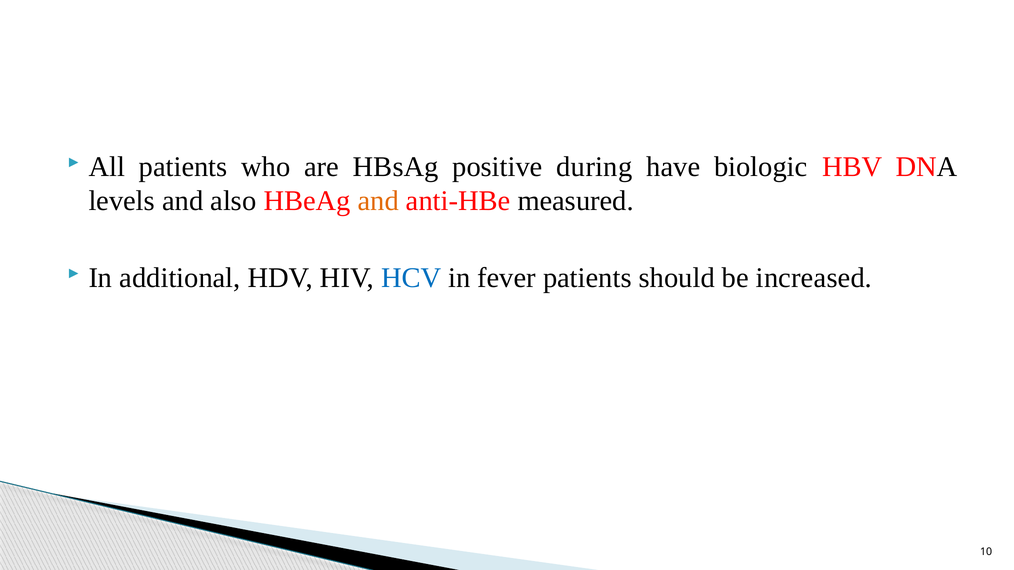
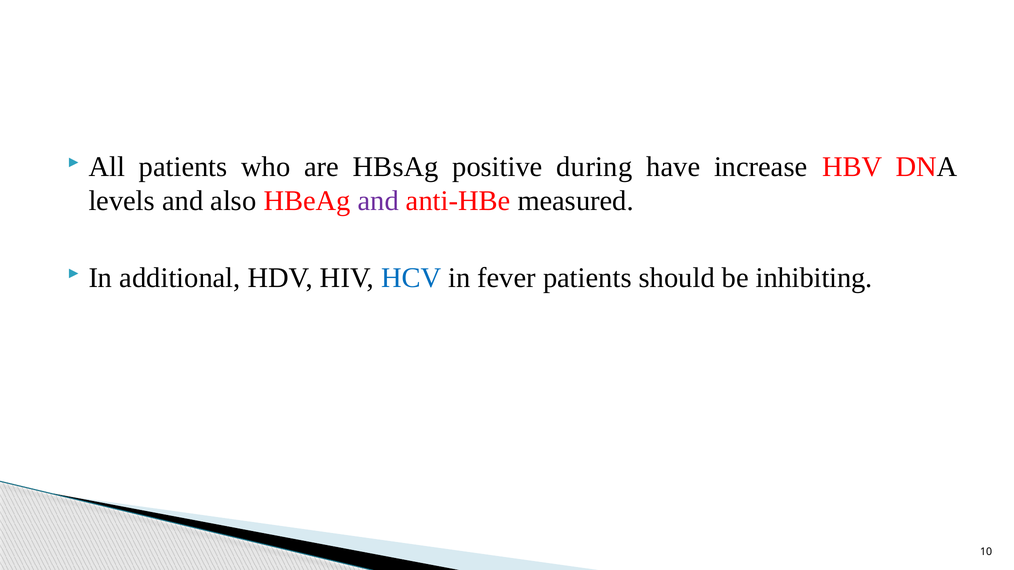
biologic: biologic -> increase (761, 167)
and colour: orange -> purple (378, 201)
increased: increased -> inhibiting (814, 278)
